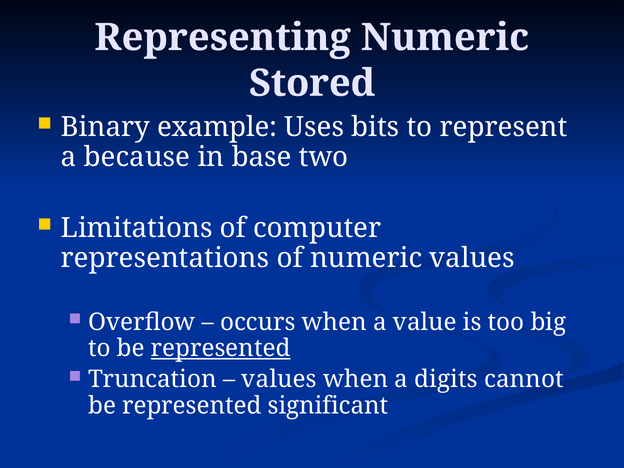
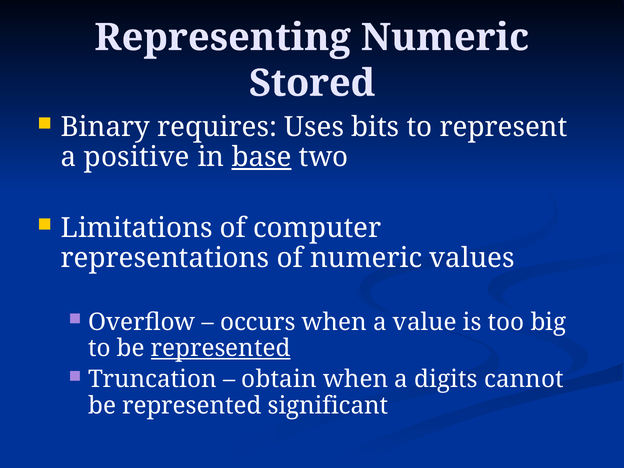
example: example -> requires (217, 127)
because: because -> positive (137, 157)
base underline: none -> present (262, 157)
values: values -> obtain (279, 379)
